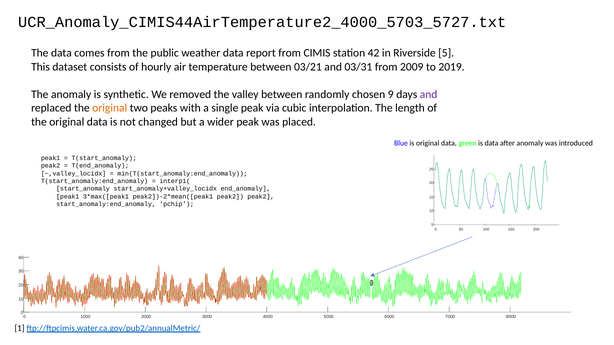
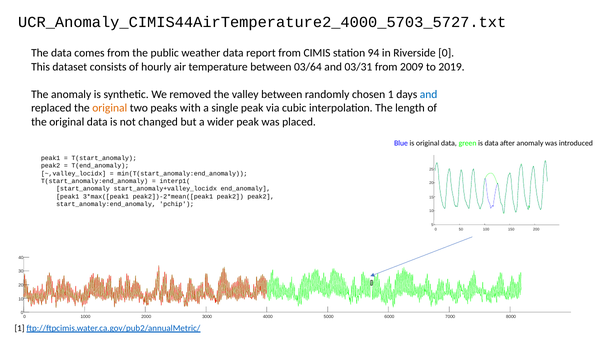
42: 42 -> 94 (374, 53)
Riverside 5: 5 -> 0 (446, 53)
03/21: 03/21 -> 03/64 (308, 67)
chosen 9: 9 -> 1 (391, 95)
and colour: purple -> blue (429, 95)
